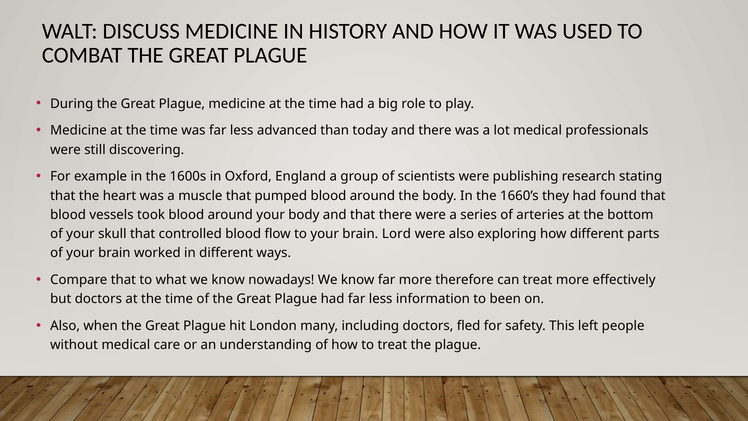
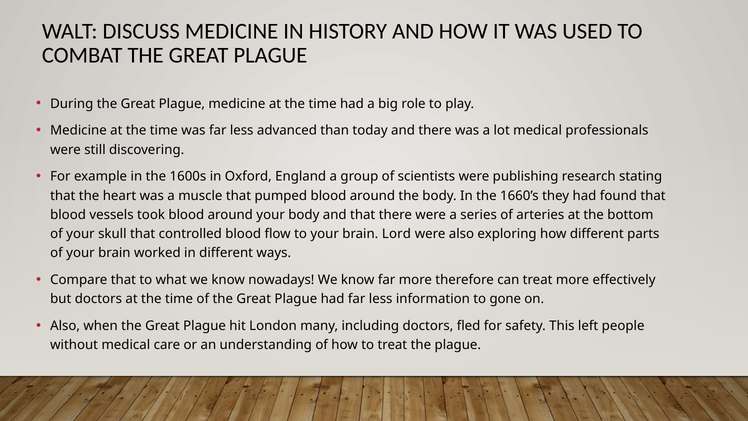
been: been -> gone (505, 299)
